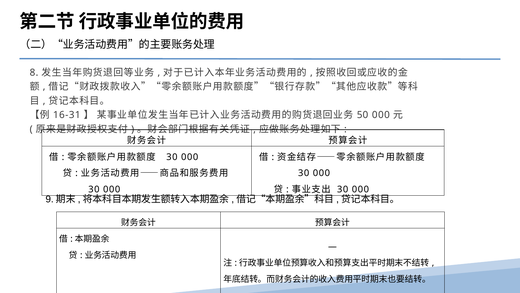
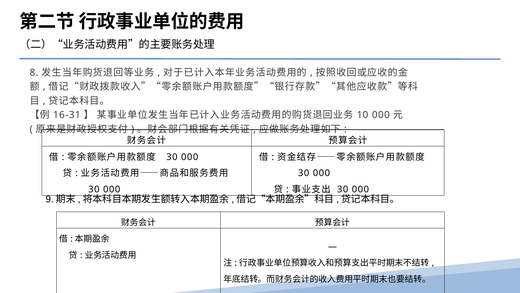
50: 50 -> 10 (363, 115)
